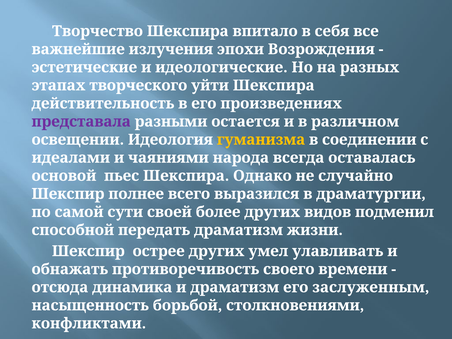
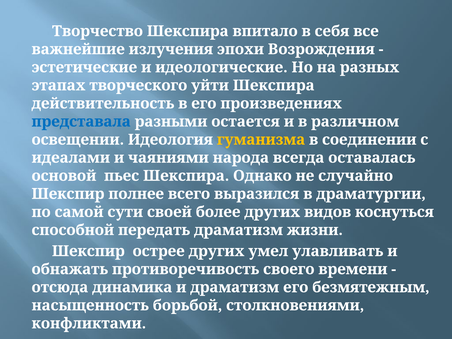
представала colour: purple -> blue (81, 122)
подменил: подменил -> коснуться (394, 212)
заслуженным: заслуженным -> безмятежным (371, 287)
